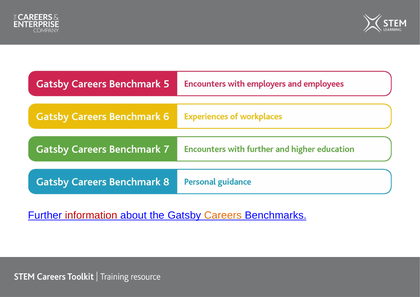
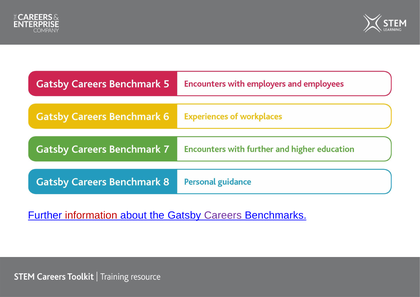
Careers colour: orange -> purple (223, 215)
